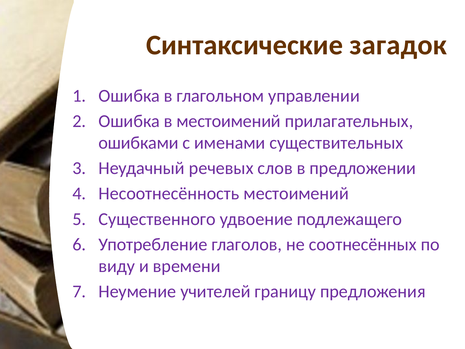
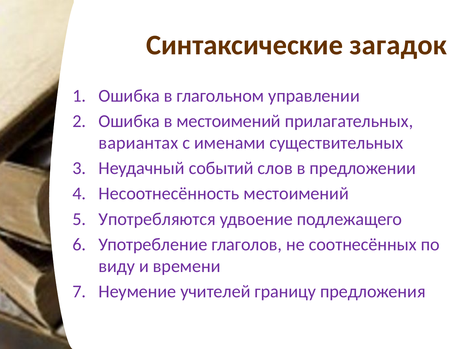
ошибками: ошибками -> вариантах (138, 143)
речевых: речевых -> событий (221, 168)
Существенного: Существенного -> Употребляются (157, 219)
